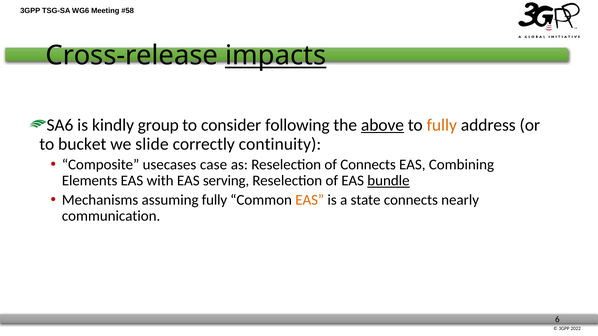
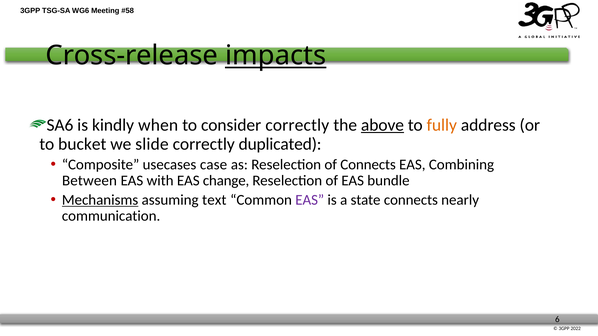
group: group -> when (158, 125)
consider following: following -> correctly (297, 125)
continuity: continuity -> duplicated (280, 144)
Elements: Elements -> Between (89, 181)
serving: serving -> change (226, 181)
bundle underline: present -> none (388, 181)
Mechanisms underline: none -> present (100, 200)
assuming fully: fully -> text (214, 200)
EAS colour: orange -> purple (310, 200)
